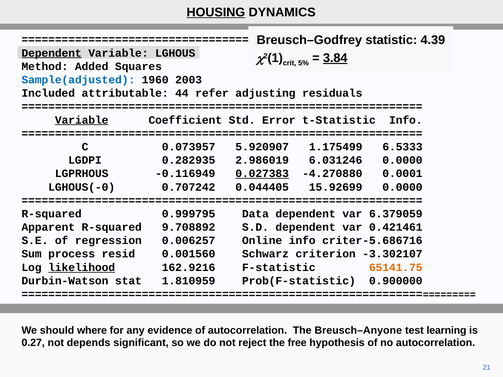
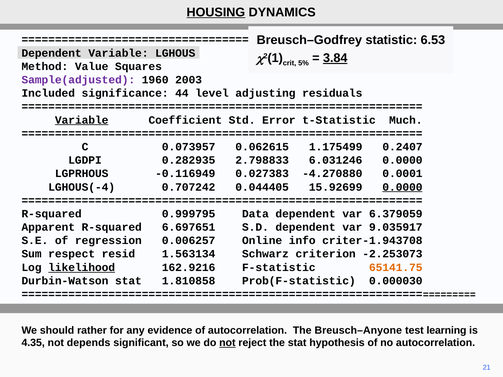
4.39: 4.39 -> 6.53 (433, 40)
Dependent underline: present -> none (52, 53)
Added: Added -> Value (92, 66)
Sample(adjusted colour: blue -> purple (78, 80)
attributable: attributable -> significance (125, 93)
refer: refer -> level (212, 93)
t-Statistic Info: Info -> Much (406, 120)
5.920907: 5.920907 -> 0.062615 (262, 147)
6.5333: 6.5333 -> 0.2407 (403, 147)
2.986019: 2.986019 -> 2.798833 (262, 160)
0.027383 underline: present -> none (262, 174)
LGHOUS(-0: LGHOUS(-0 -> LGHOUS(-4 (82, 187)
0.0000 underline: none -> present (402, 187)
9.708892: 9.708892 -> 6.697651 (189, 227)
0.421461: 0.421461 -> 9.035917 (396, 227)
criter-5.686716: criter-5.686716 -> criter-1.943708 (372, 241)
process: process -> respect (72, 254)
0.001560: 0.001560 -> 1.563134 (189, 254)
-3.302107: -3.302107 -> -2.253073 (392, 254)
1.810959: 1.810959 -> 1.810858 (189, 281)
0.900000: 0.900000 -> 0.000030 (396, 281)
where: where -> rather (92, 331)
0.27: 0.27 -> 4.35 (33, 343)
not underline: none -> present (227, 343)
the free: free -> stat (297, 343)
